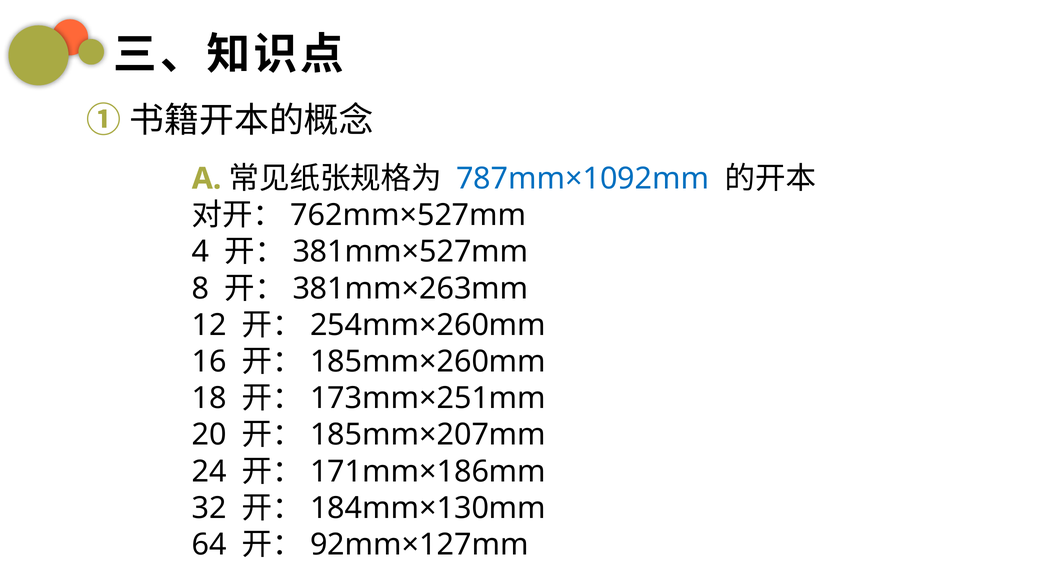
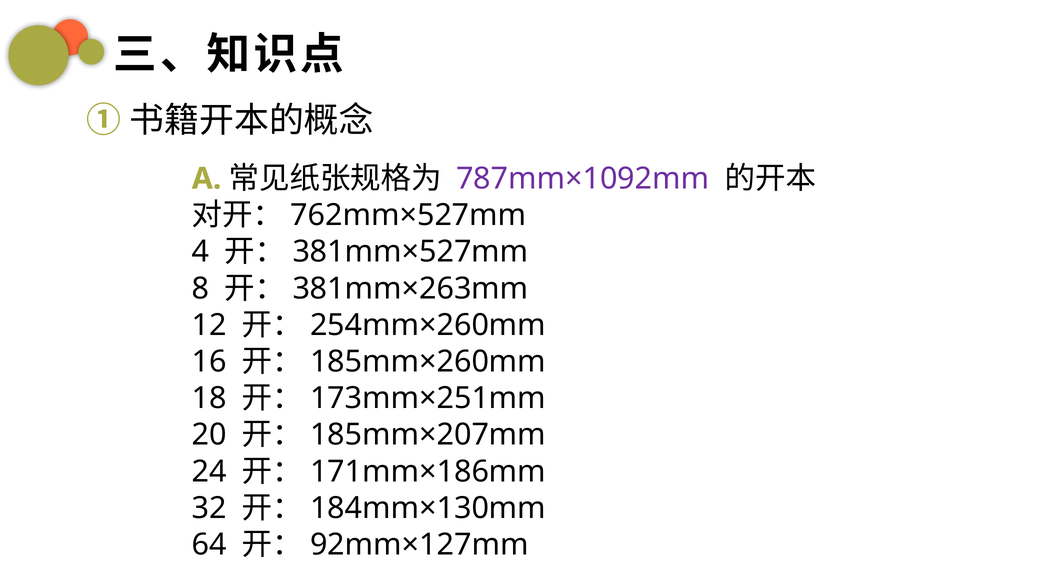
787mm×1092mm colour: blue -> purple (583, 179)
